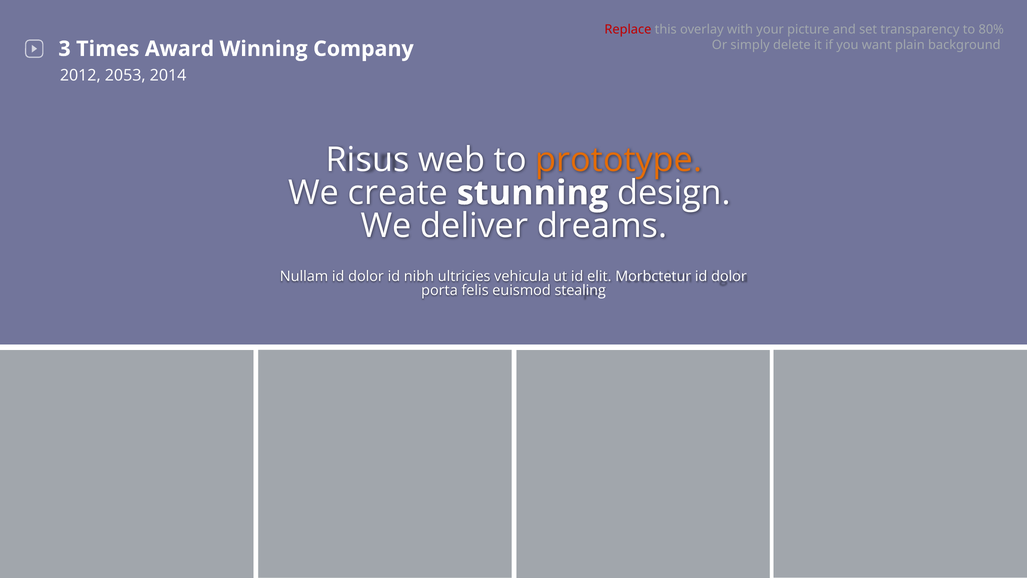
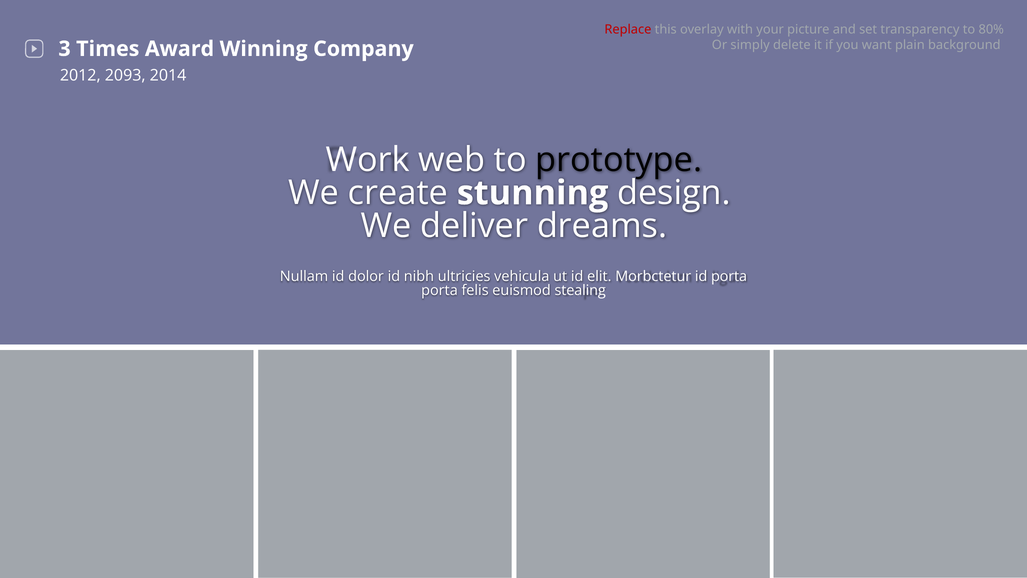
2053: 2053 -> 2093 (125, 75)
Risus: Risus -> Work (368, 160)
prototype colour: orange -> black (619, 160)
dolor: dolor -> porta (729, 276)
